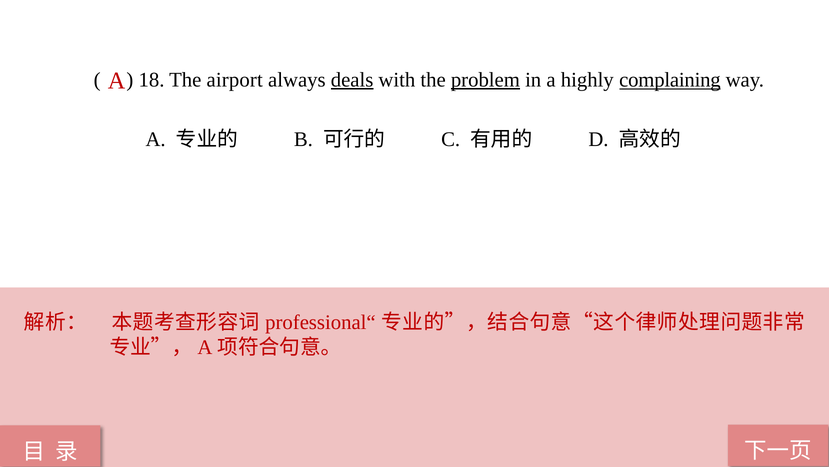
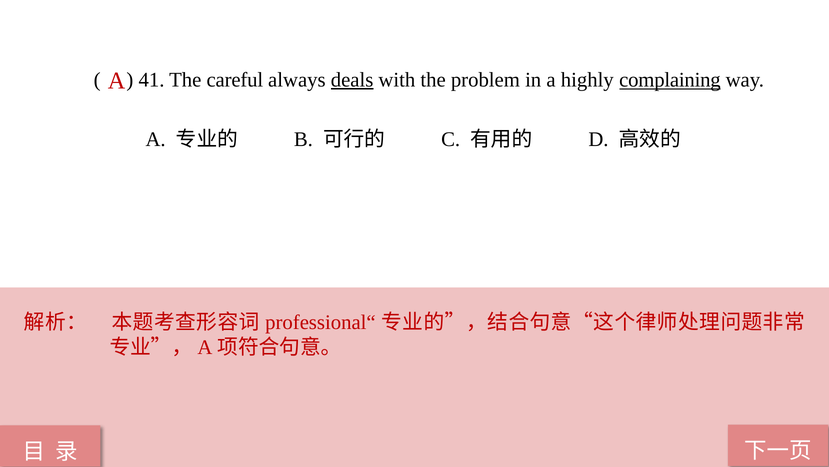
18: 18 -> 41 (151, 80)
airport: airport -> careful (235, 80)
problem underline: present -> none (485, 80)
